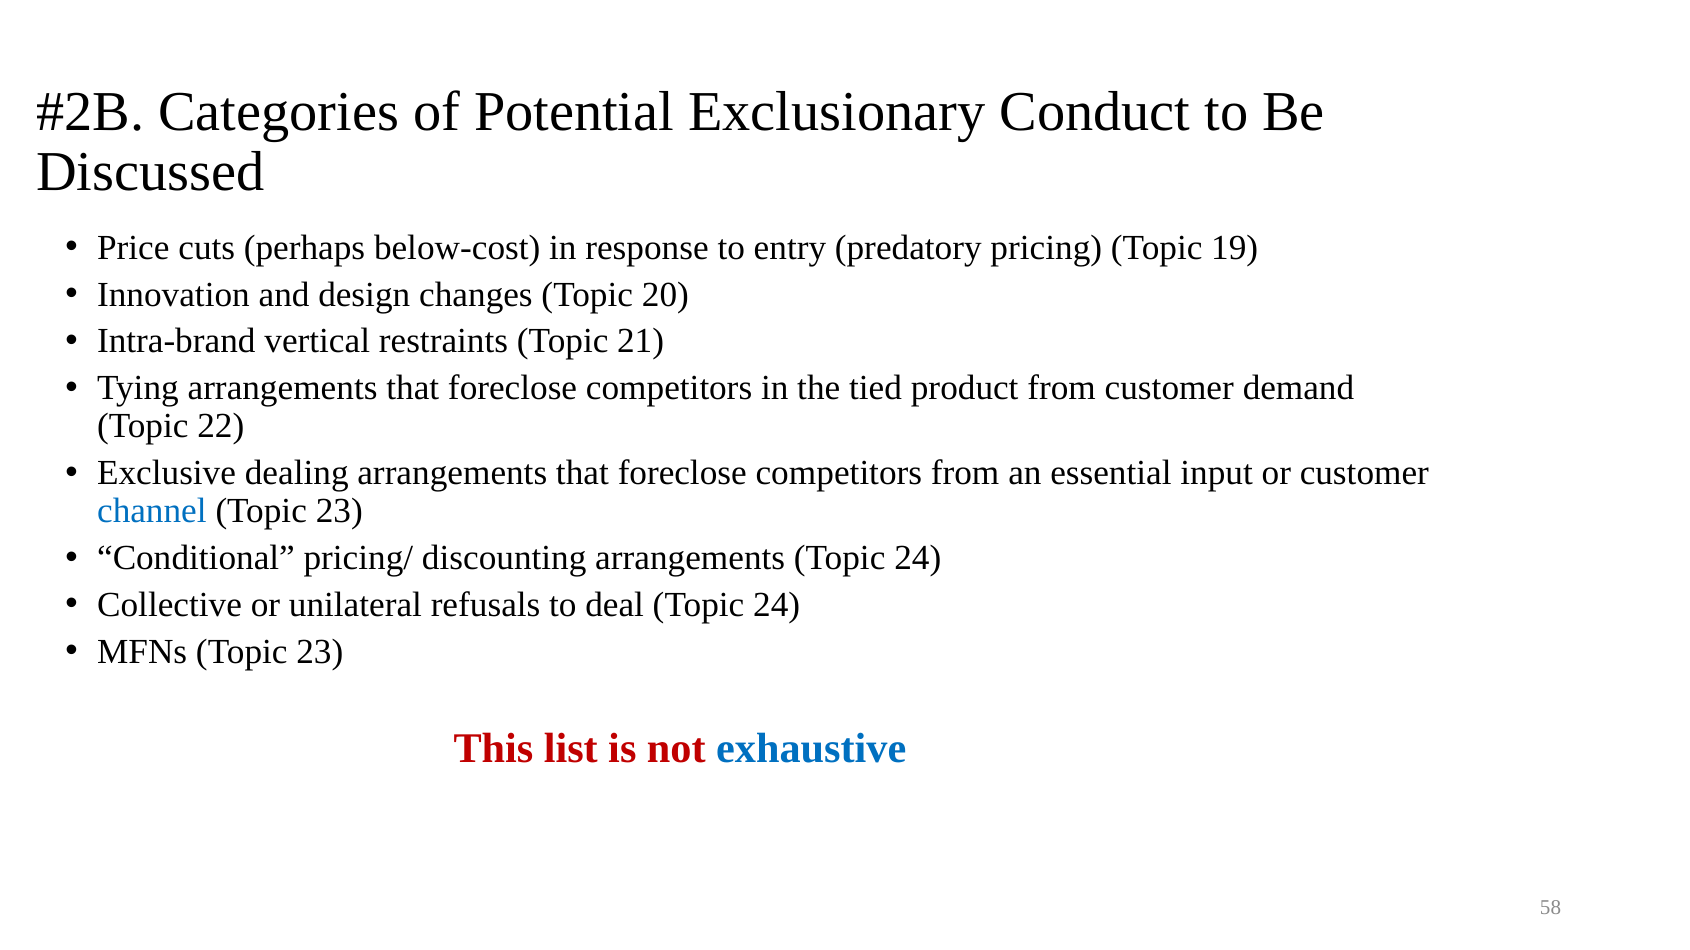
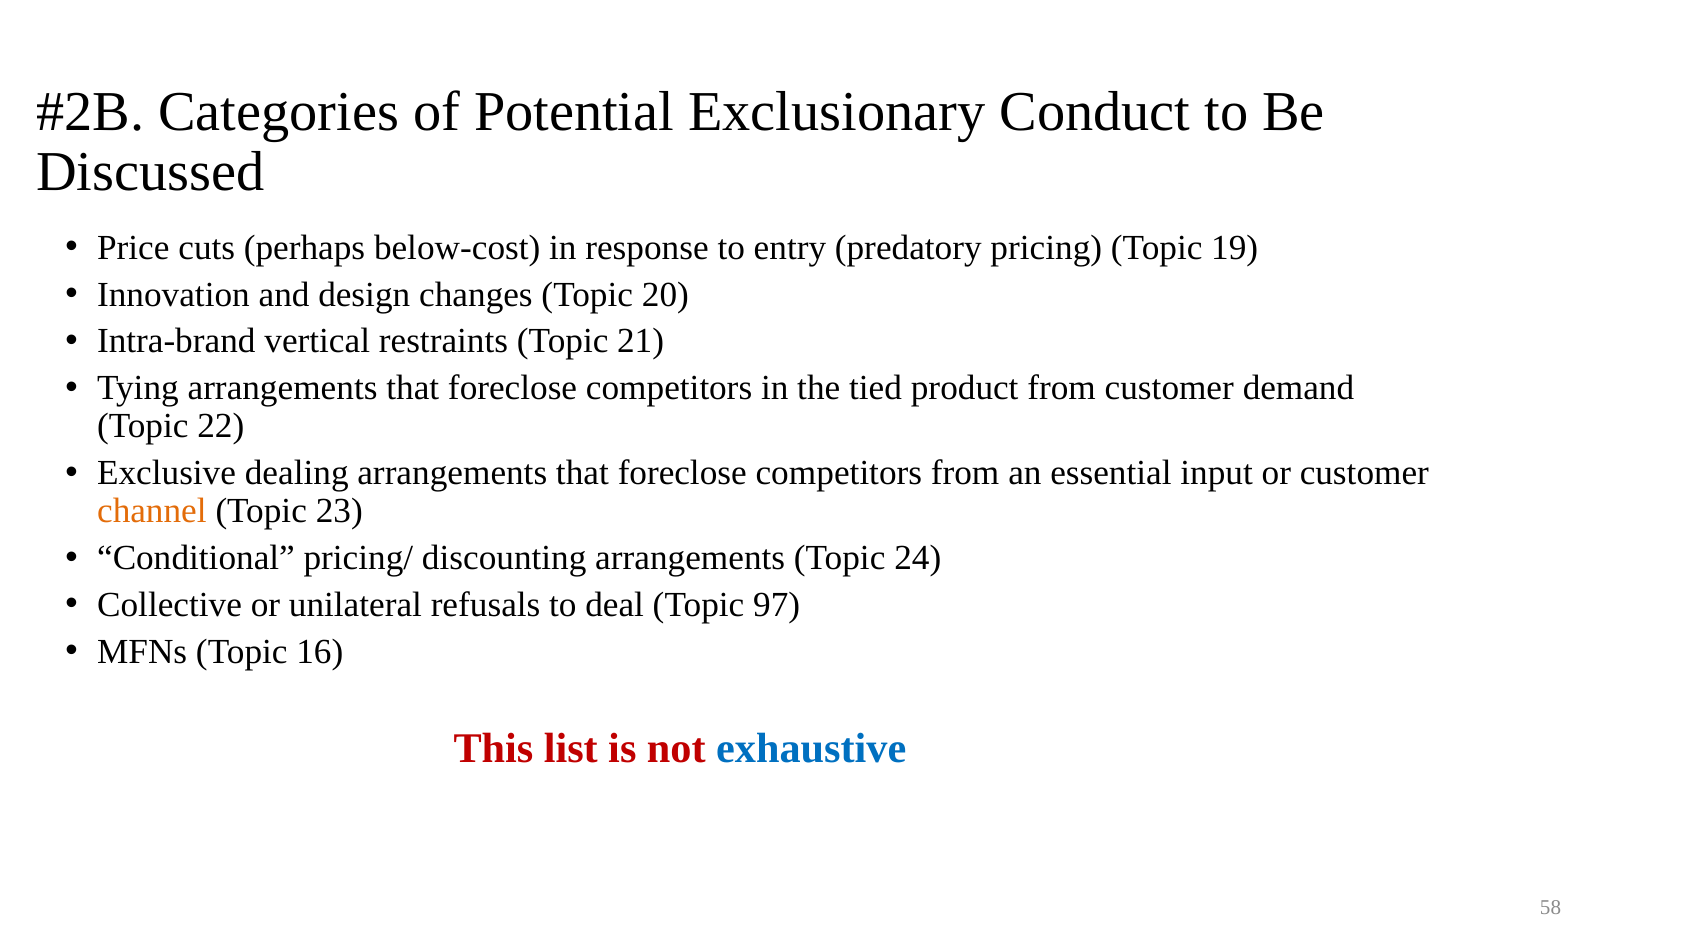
channel colour: blue -> orange (152, 511)
deal Topic 24: 24 -> 97 (777, 605)
MFNs Topic 23: 23 -> 16 (320, 652)
